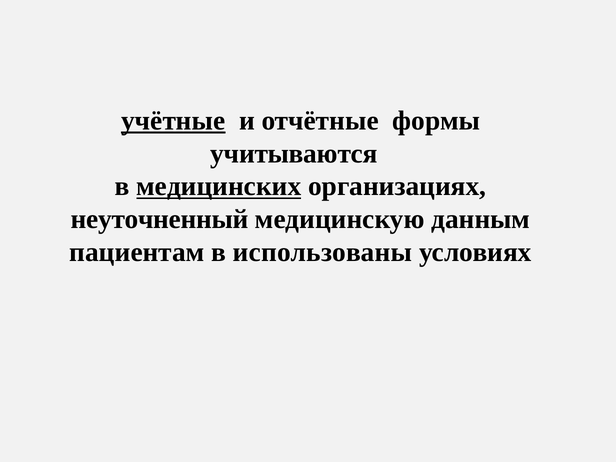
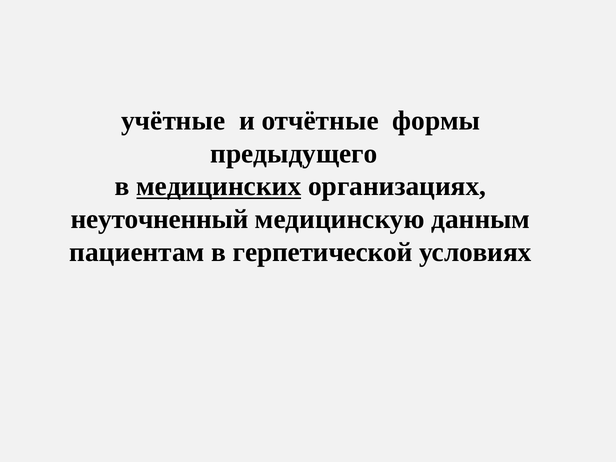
учётные underline: present -> none (173, 121)
учитываются: учитываются -> предыдущего (294, 154)
использованы: использованы -> герпетической (323, 252)
